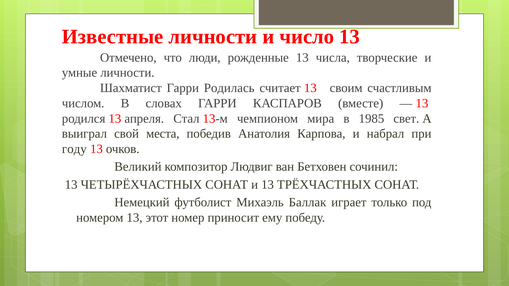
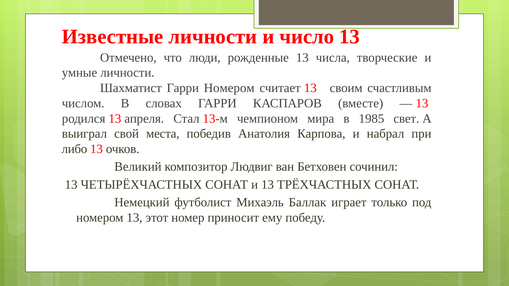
Гарри Родилась: Родилась -> Номером (229, 88)
году: году -> либо (74, 149)
